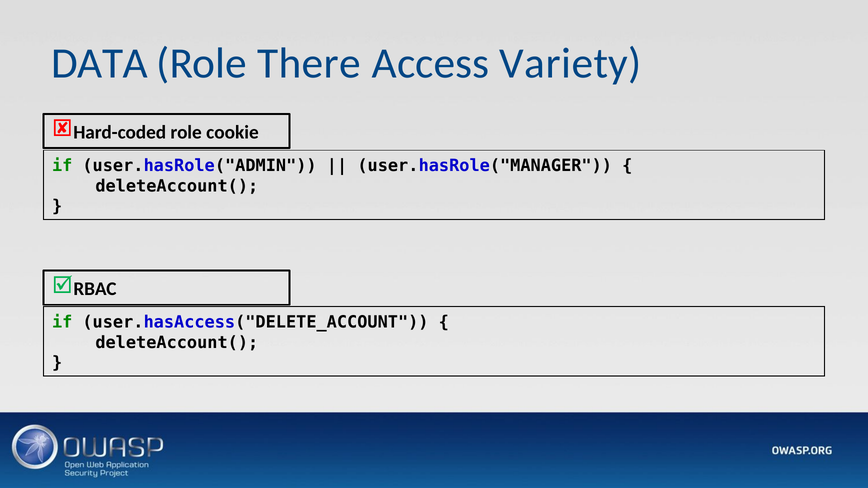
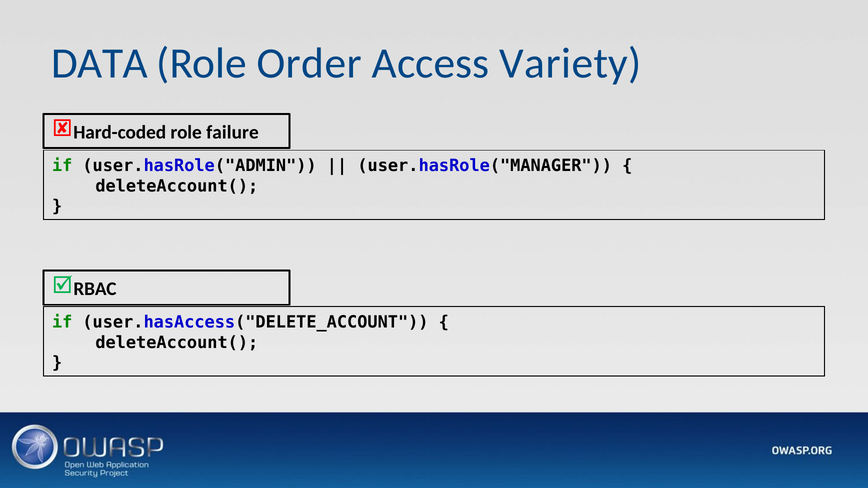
There: There -> Order (309, 63)
cookie: cookie -> failure (232, 132)
